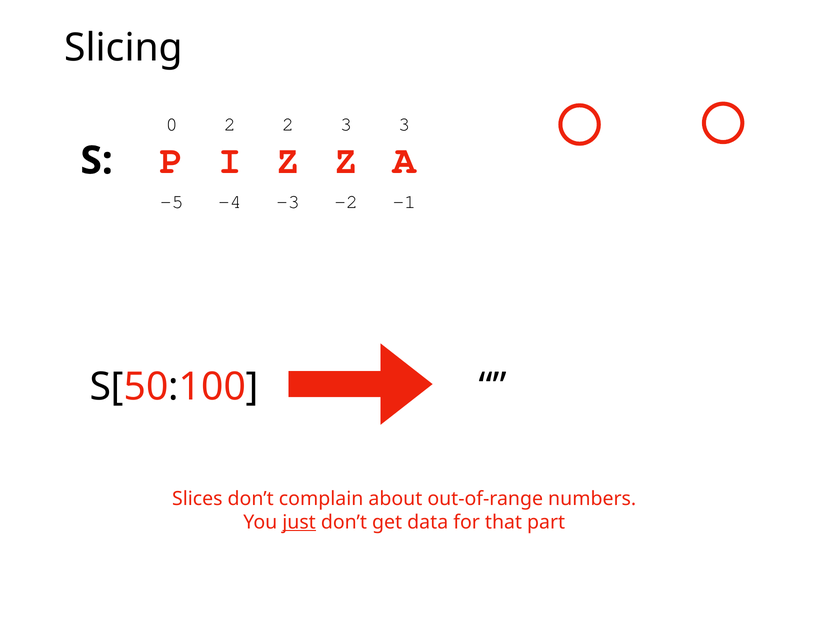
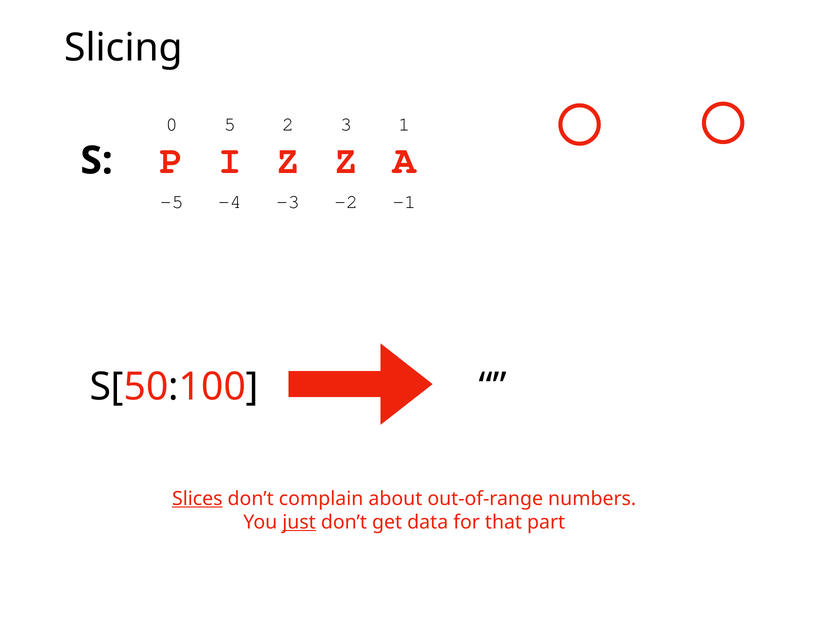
0 2: 2 -> 5 (230, 124)
3 3: 3 -> 1 (404, 124)
Slices underline: none -> present (197, 499)
